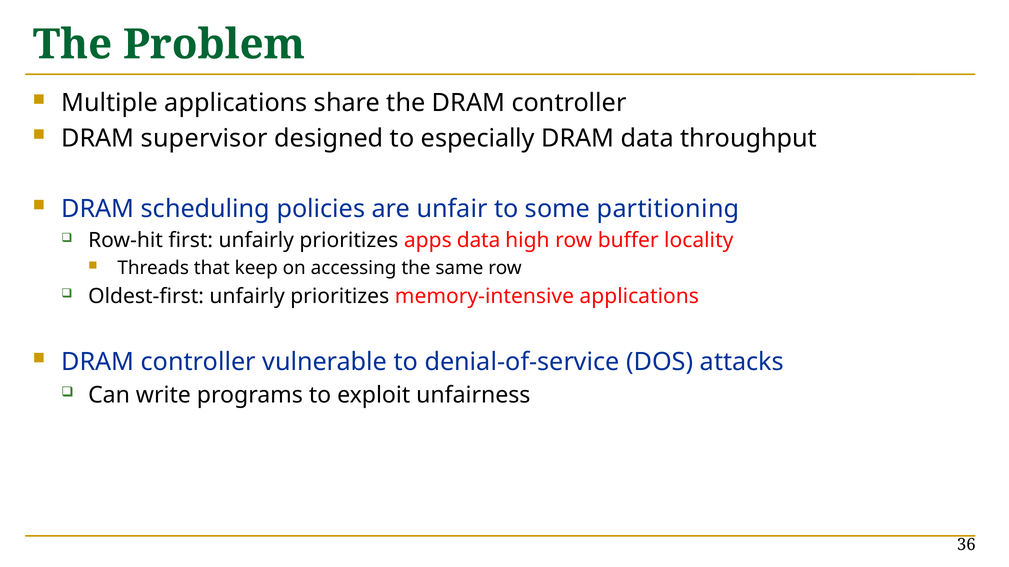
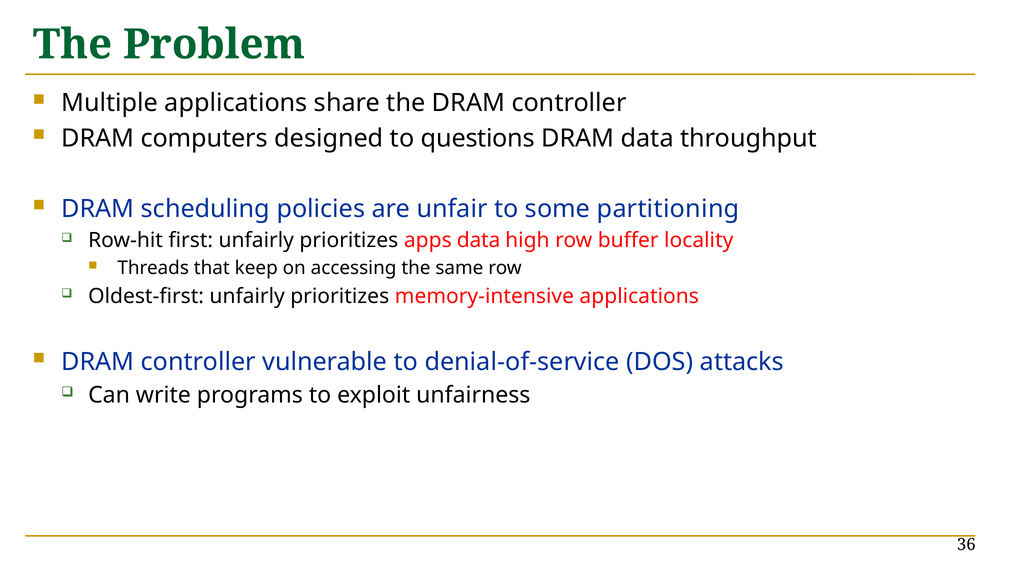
supervisor: supervisor -> computers (204, 138)
especially: especially -> questions (478, 138)
